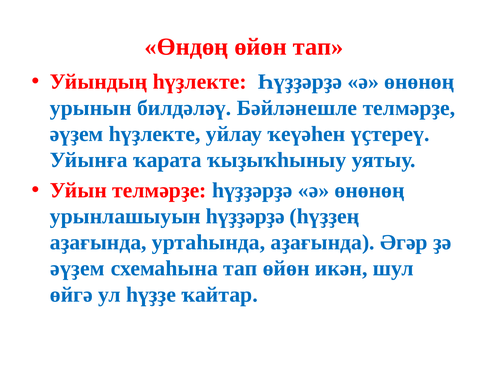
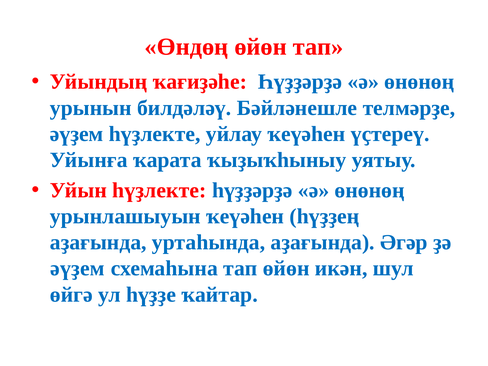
Уйындың һүҙлекте: һүҙлекте -> ҡағиҙәһе (200, 82)
Уйын телмәрҙе: телмәрҙе -> һүҙлекте (159, 190)
урынлашыуын һүҙҙәрҙә: һүҙҙәрҙә -> ҡеүәһен (245, 216)
